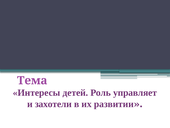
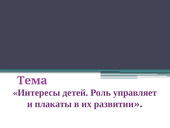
захотели: захотели -> плакаты (53, 104)
